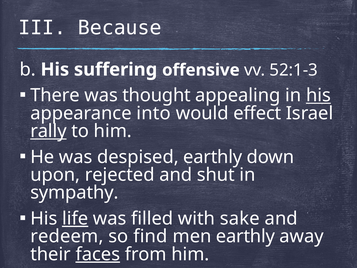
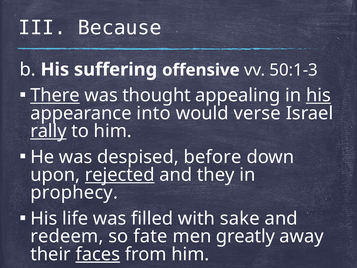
52:1-3: 52:1-3 -> 50:1-3 (294, 70)
There underline: none -> present (55, 95)
effect: effect -> verse (257, 113)
despised earthly: earthly -> before (213, 157)
rejected underline: none -> present (120, 175)
shut: shut -> they (216, 175)
sympathy: sympathy -> prophecy (74, 192)
life underline: present -> none (75, 218)
find: find -> fate (150, 236)
men earthly: earthly -> greatly (245, 236)
